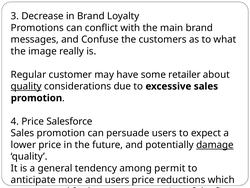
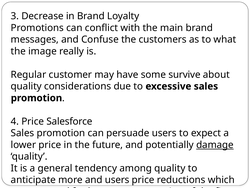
retailer: retailer -> survive (184, 74)
quality underline: present -> none (26, 86)
among permit: permit -> quality (170, 168)
